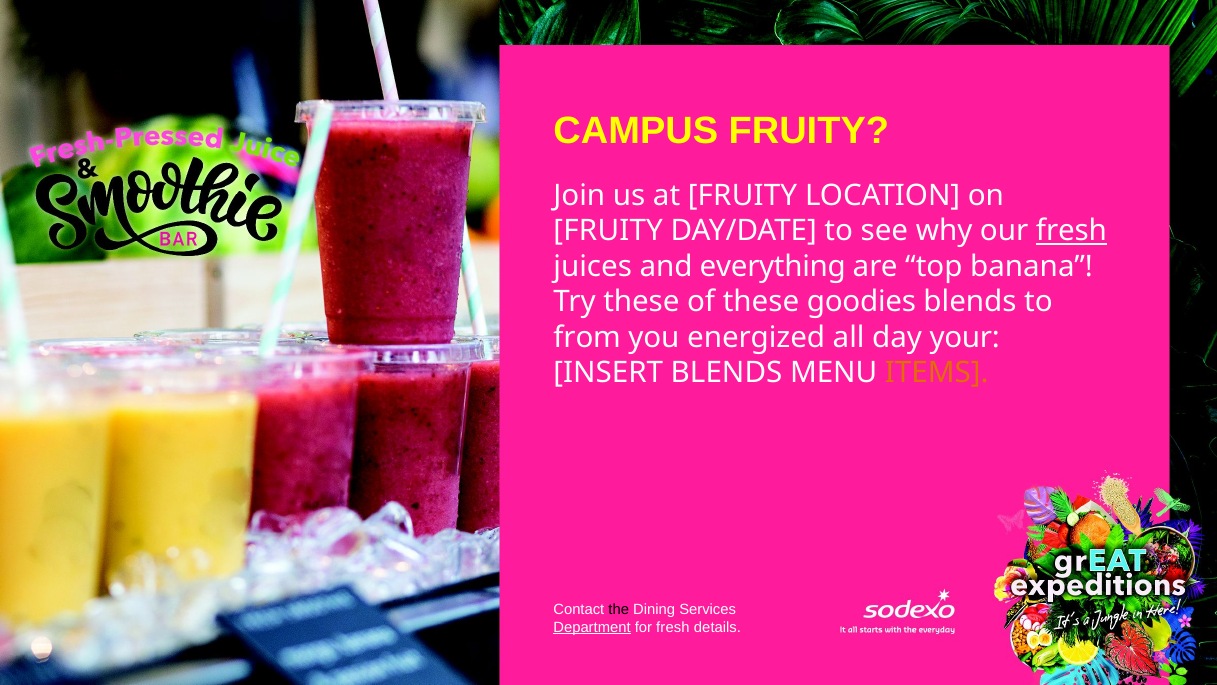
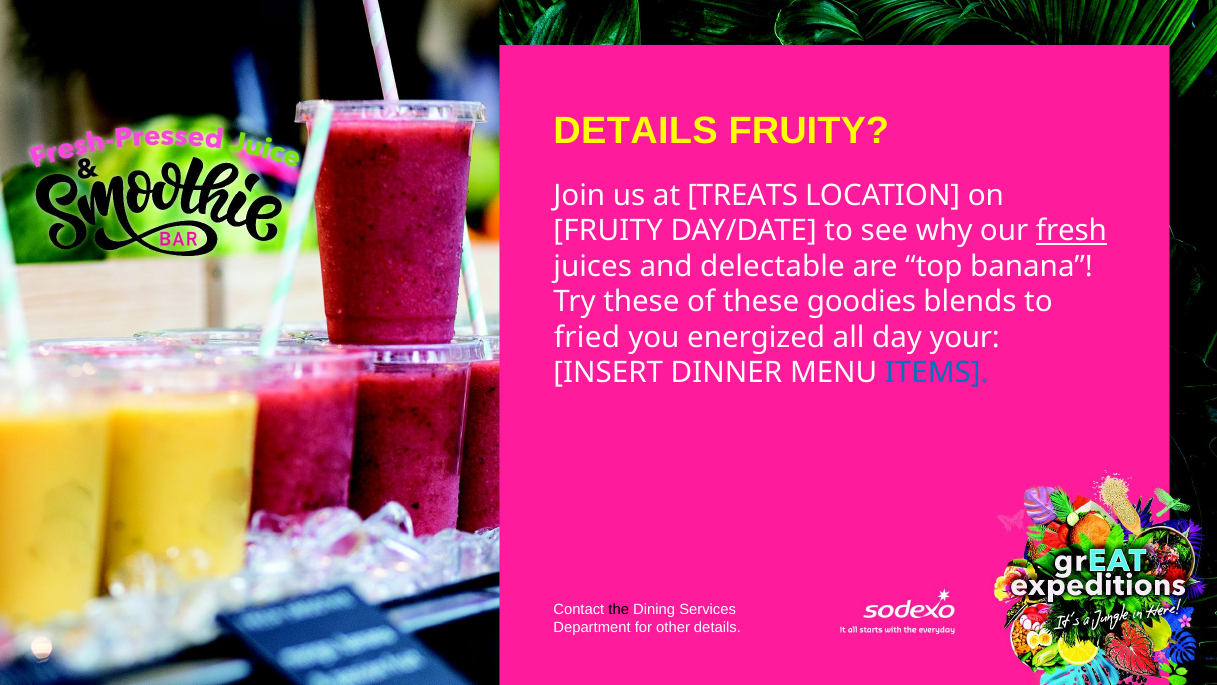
CAMPUS: CAMPUS -> DETAILS (636, 131)
at FRUITY: FRUITY -> TREATS (743, 195)
everything: everything -> delectable (773, 266)
from: from -> fried (587, 337)
INSERT BLENDS: BLENDS -> DINNER (727, 373)
ITEMS colour: orange -> blue (937, 373)
Department underline: present -> none (592, 627)
for fresh: fresh -> other (673, 627)
